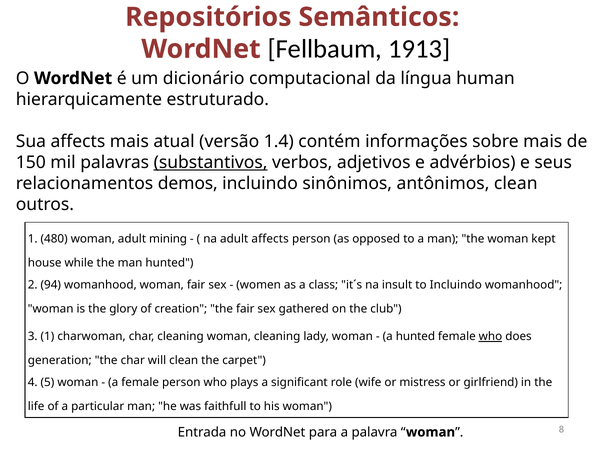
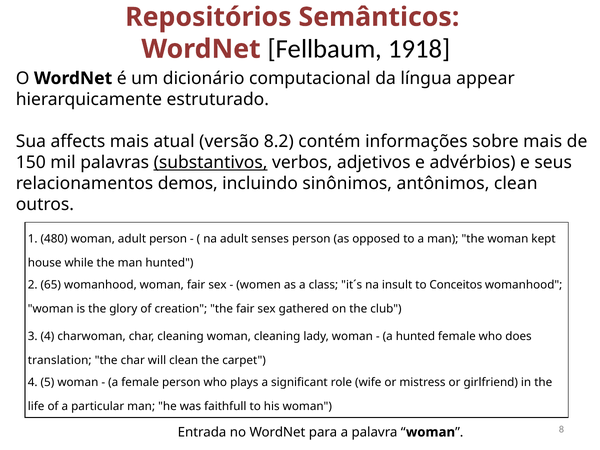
1913: 1913 -> 1918 (419, 49)
human: human -> appear (485, 78)
1.4: 1.4 -> 8.2 (279, 141)
adult mining: mining -> person (168, 239)
adult affects: affects -> senses (270, 239)
94: 94 -> 65 (51, 285)
to Incluindo: Incluindo -> Conceitos (456, 285)
3 1: 1 -> 4 (47, 336)
who underline: present -> none (490, 336)
generation: generation -> translation (60, 360)
